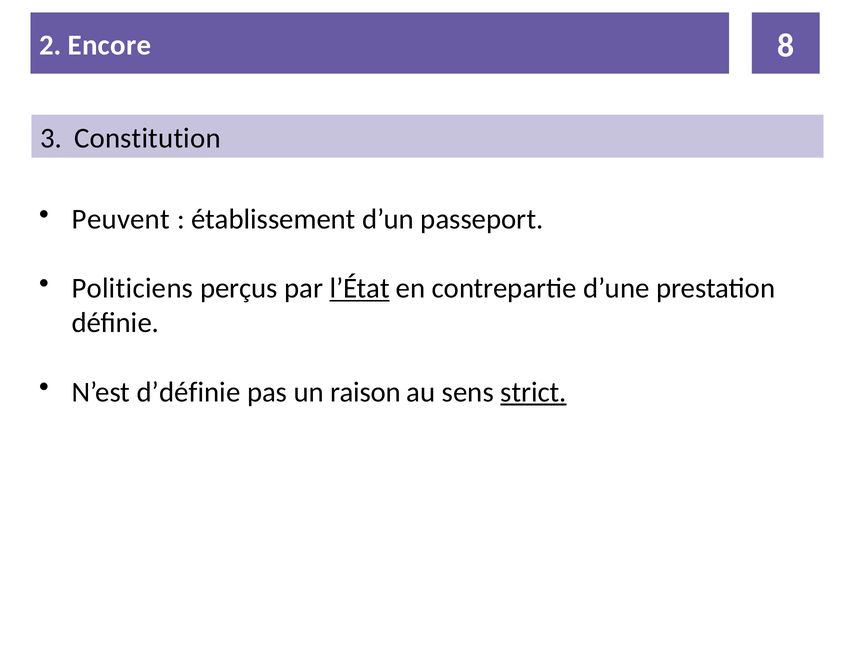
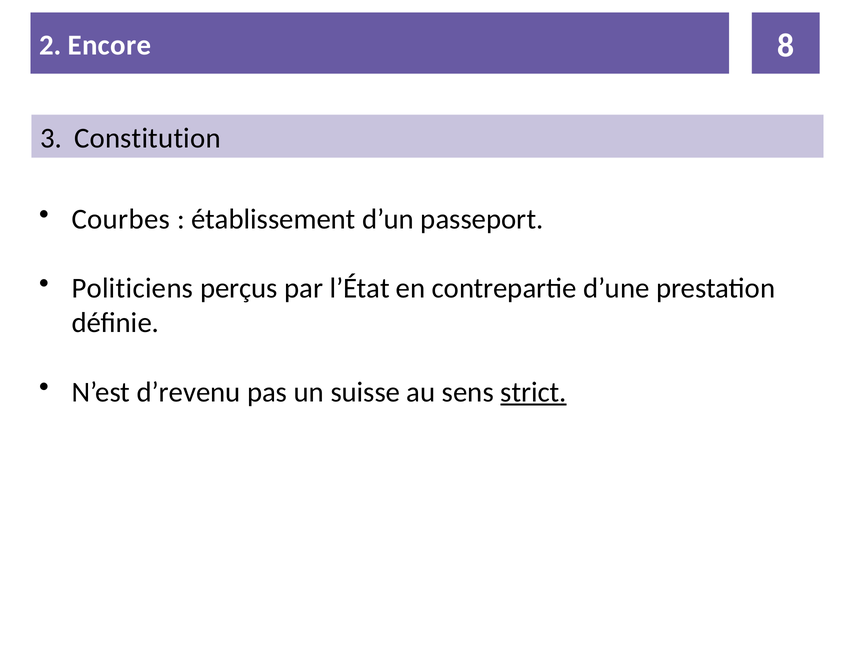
Peuvent: Peuvent -> Courbes (121, 219)
l’État underline: present -> none (360, 288)
d’définie: d’définie -> d’revenu (189, 392)
raison: raison -> suisse (365, 392)
